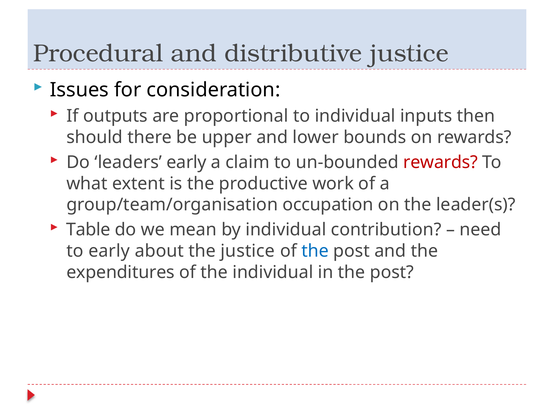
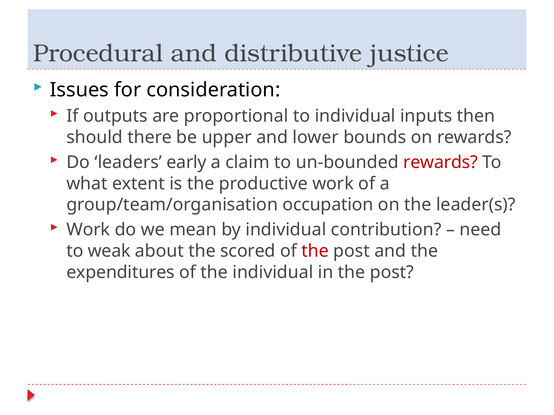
Table: Table -> Work (88, 230)
to early: early -> weak (109, 251)
the justice: justice -> scored (248, 251)
the colour: blue -> red (315, 251)
